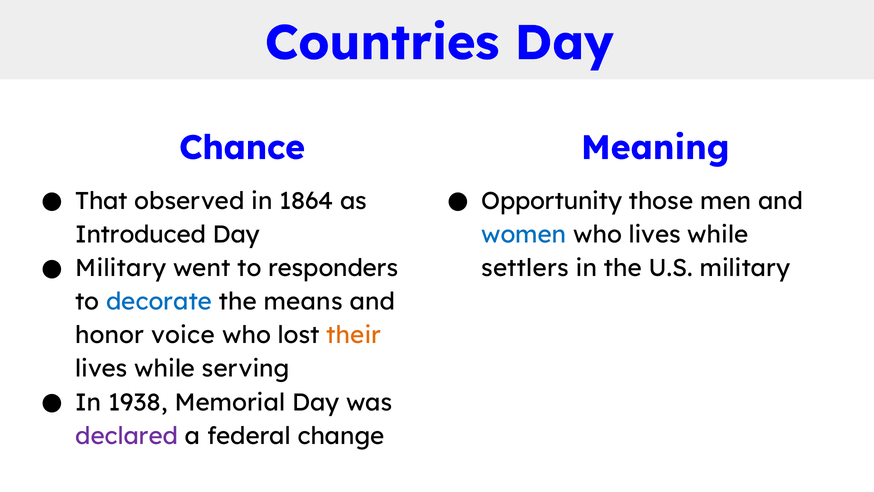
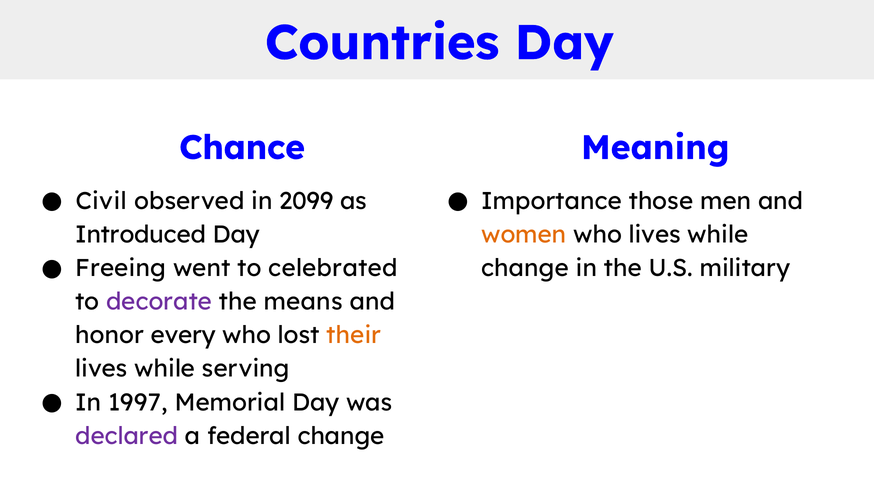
That: That -> Civil (101, 201)
1864: 1864 -> 2099 (306, 201)
Opportunity: Opportunity -> Importance (552, 201)
women colour: blue -> orange (524, 234)
Military: Military -> Freeing (121, 268)
responders: responders -> celebrated (333, 268)
settlers: settlers -> change (525, 268)
decorate colour: blue -> purple (159, 302)
voice: voice -> every (183, 335)
1938: 1938 -> 1997 (138, 402)
